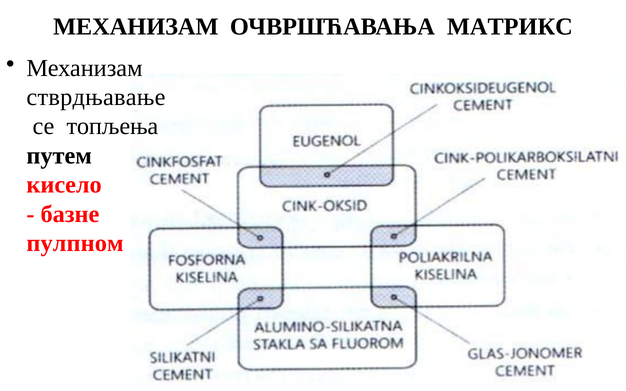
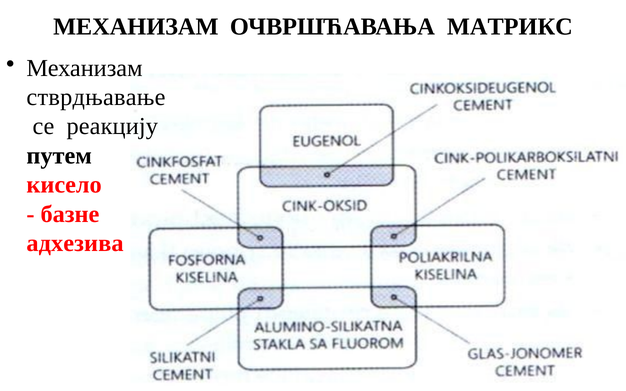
топљења: топљења -> реакцију (112, 126)
пулпном: пулпном -> адхезива (75, 243)
